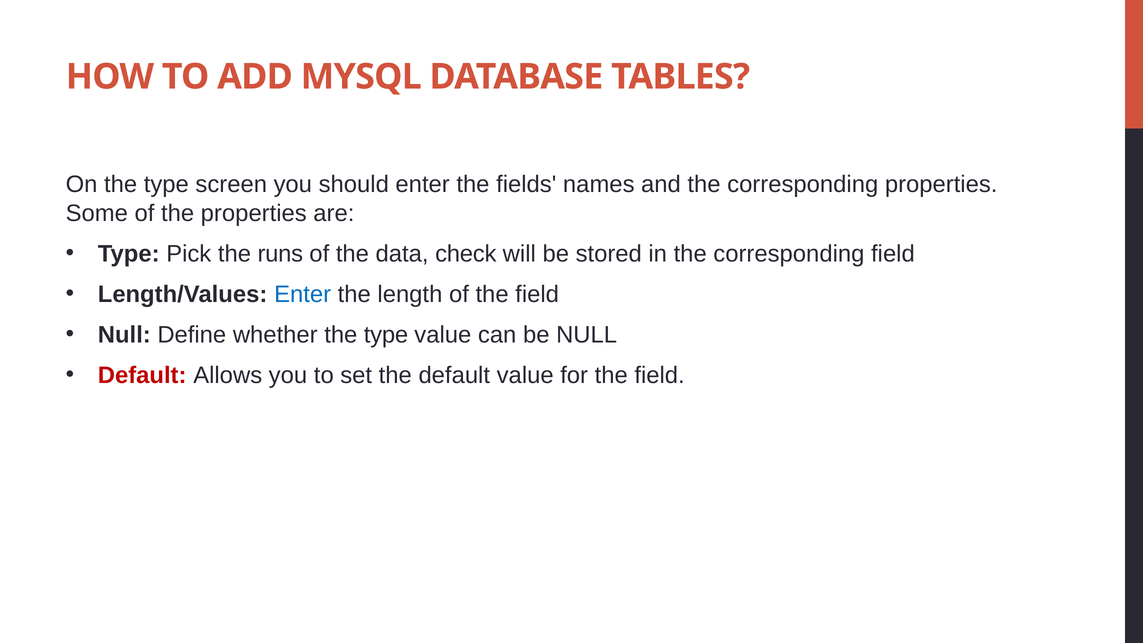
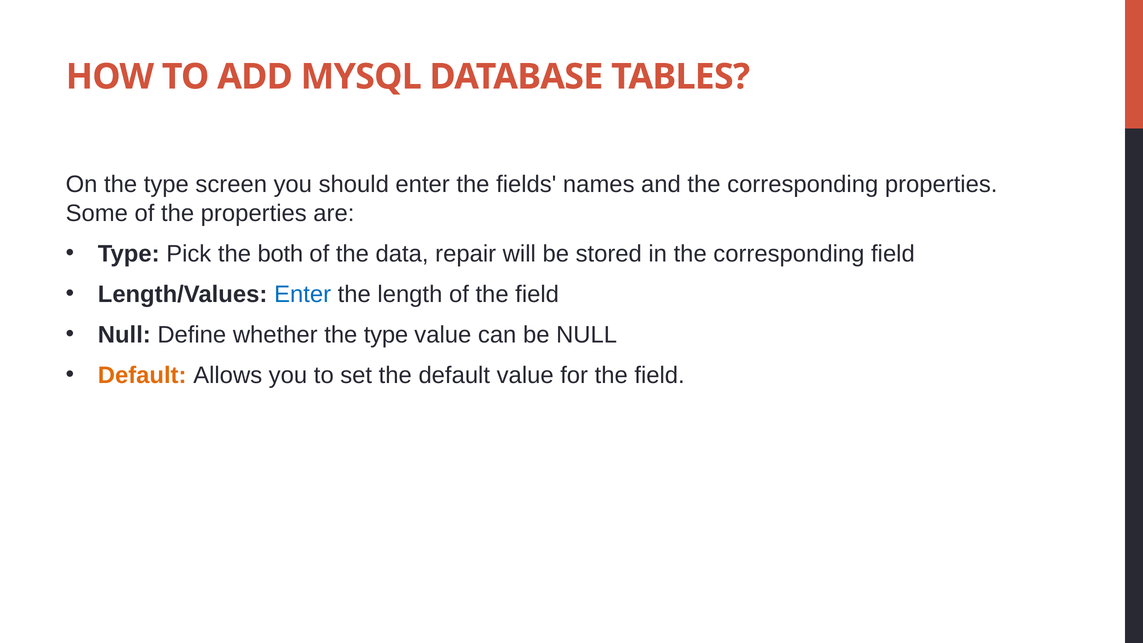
runs: runs -> both (280, 254)
check: check -> repair (466, 254)
Default colour: red -> orange (142, 375)
